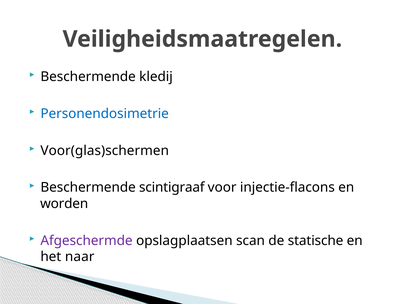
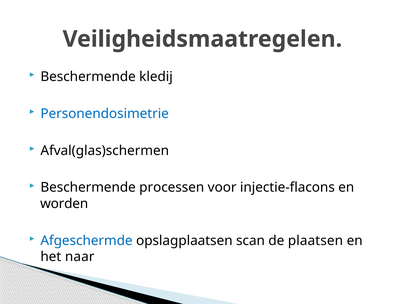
Voor(glas)schermen: Voor(glas)schermen -> Afval(glas)schermen (105, 150)
scintigraaf: scintigraaf -> processen (172, 187)
Afgeschermde colour: purple -> blue (87, 240)
statische: statische -> plaatsen (315, 240)
